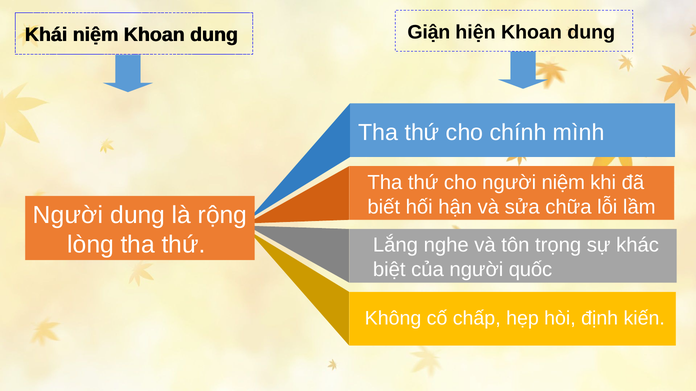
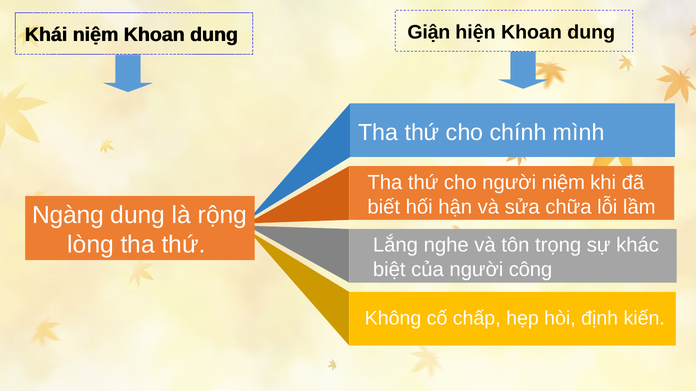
Người: Người -> Ngàng (68, 215)
quốc: quốc -> công (530, 270)
